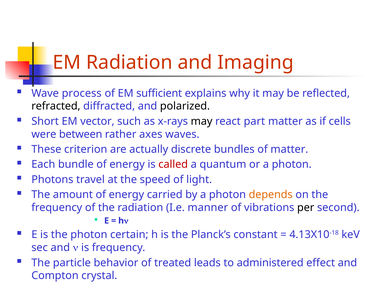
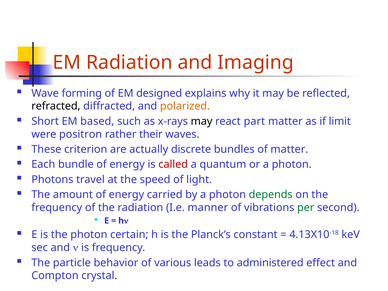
process: process -> forming (82, 93)
sufficient: sufficient -> designed (159, 93)
polarized colour: black -> orange (185, 106)
vector: vector -> based (97, 121)
cells: cells -> limit (340, 121)
between: between -> positron (81, 134)
axes: axes -> their (151, 134)
depends colour: orange -> green (271, 195)
per colour: black -> green (306, 208)
treated: treated -> various (173, 263)
